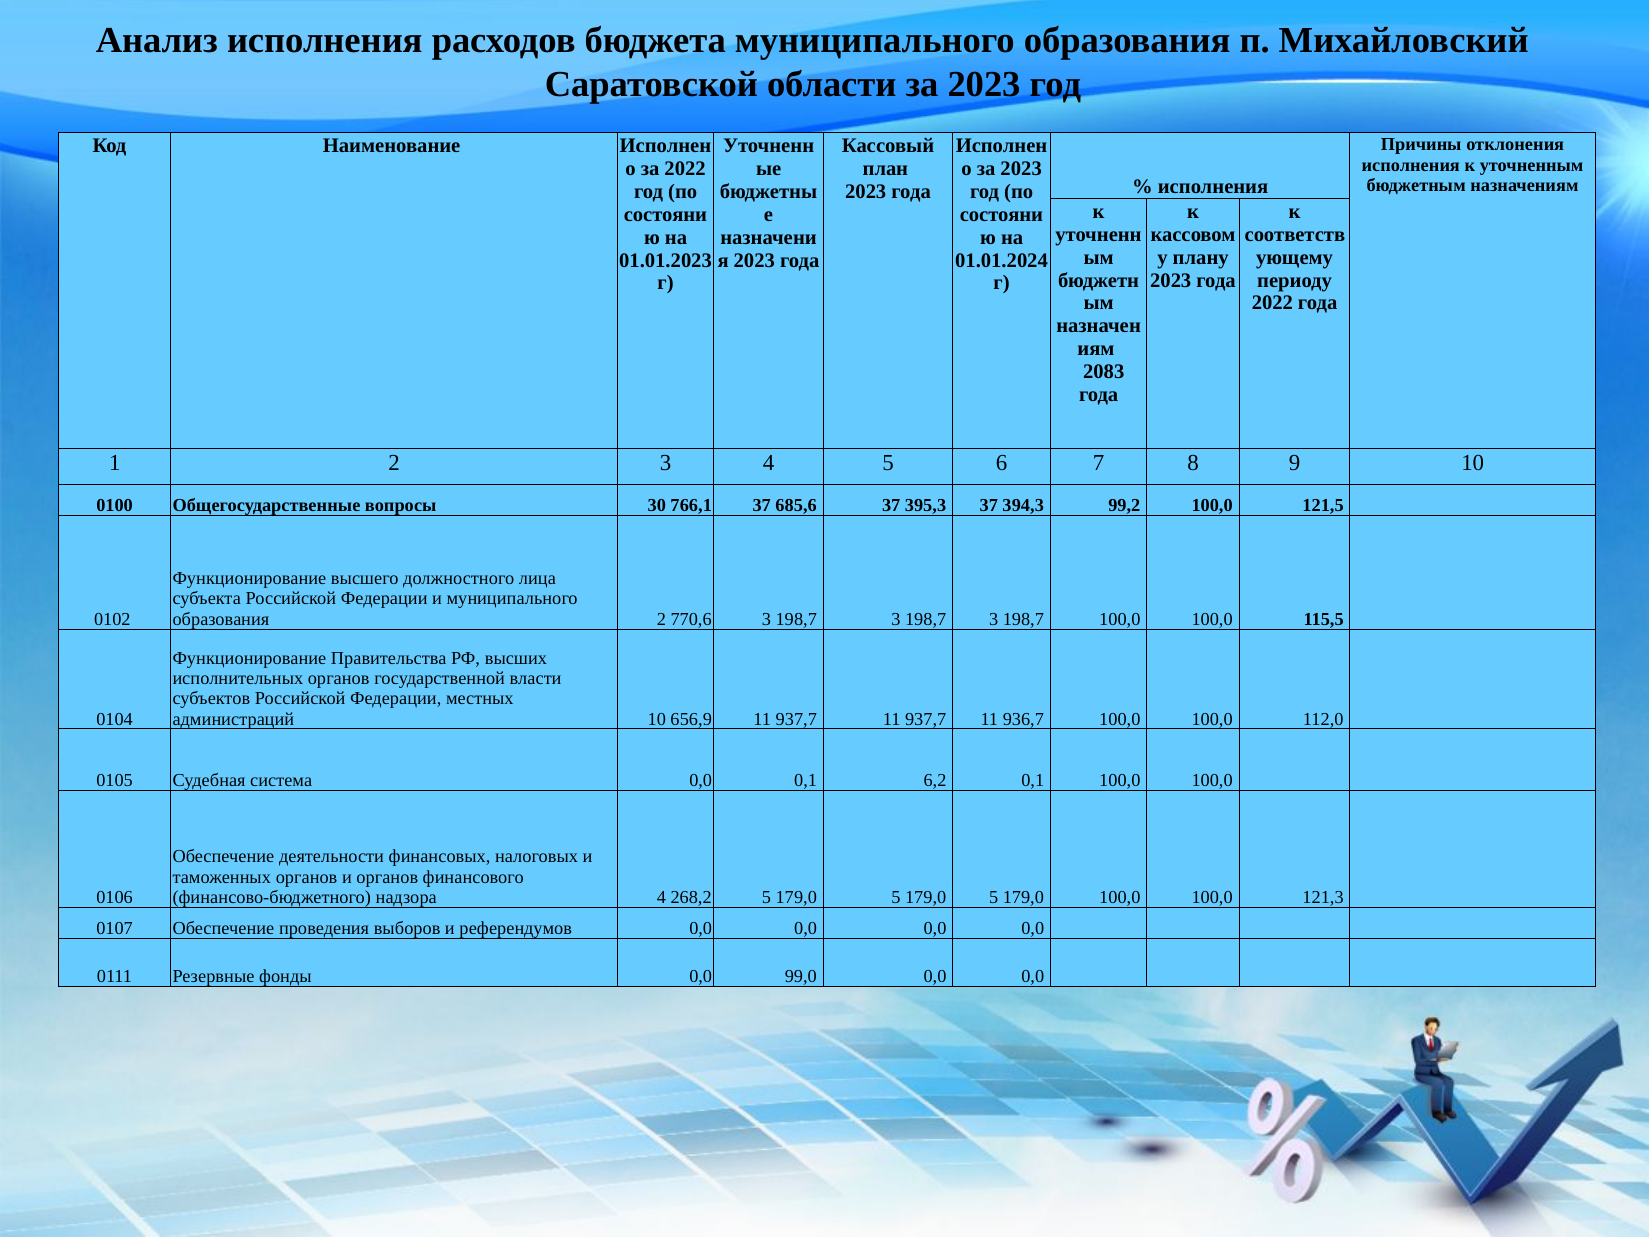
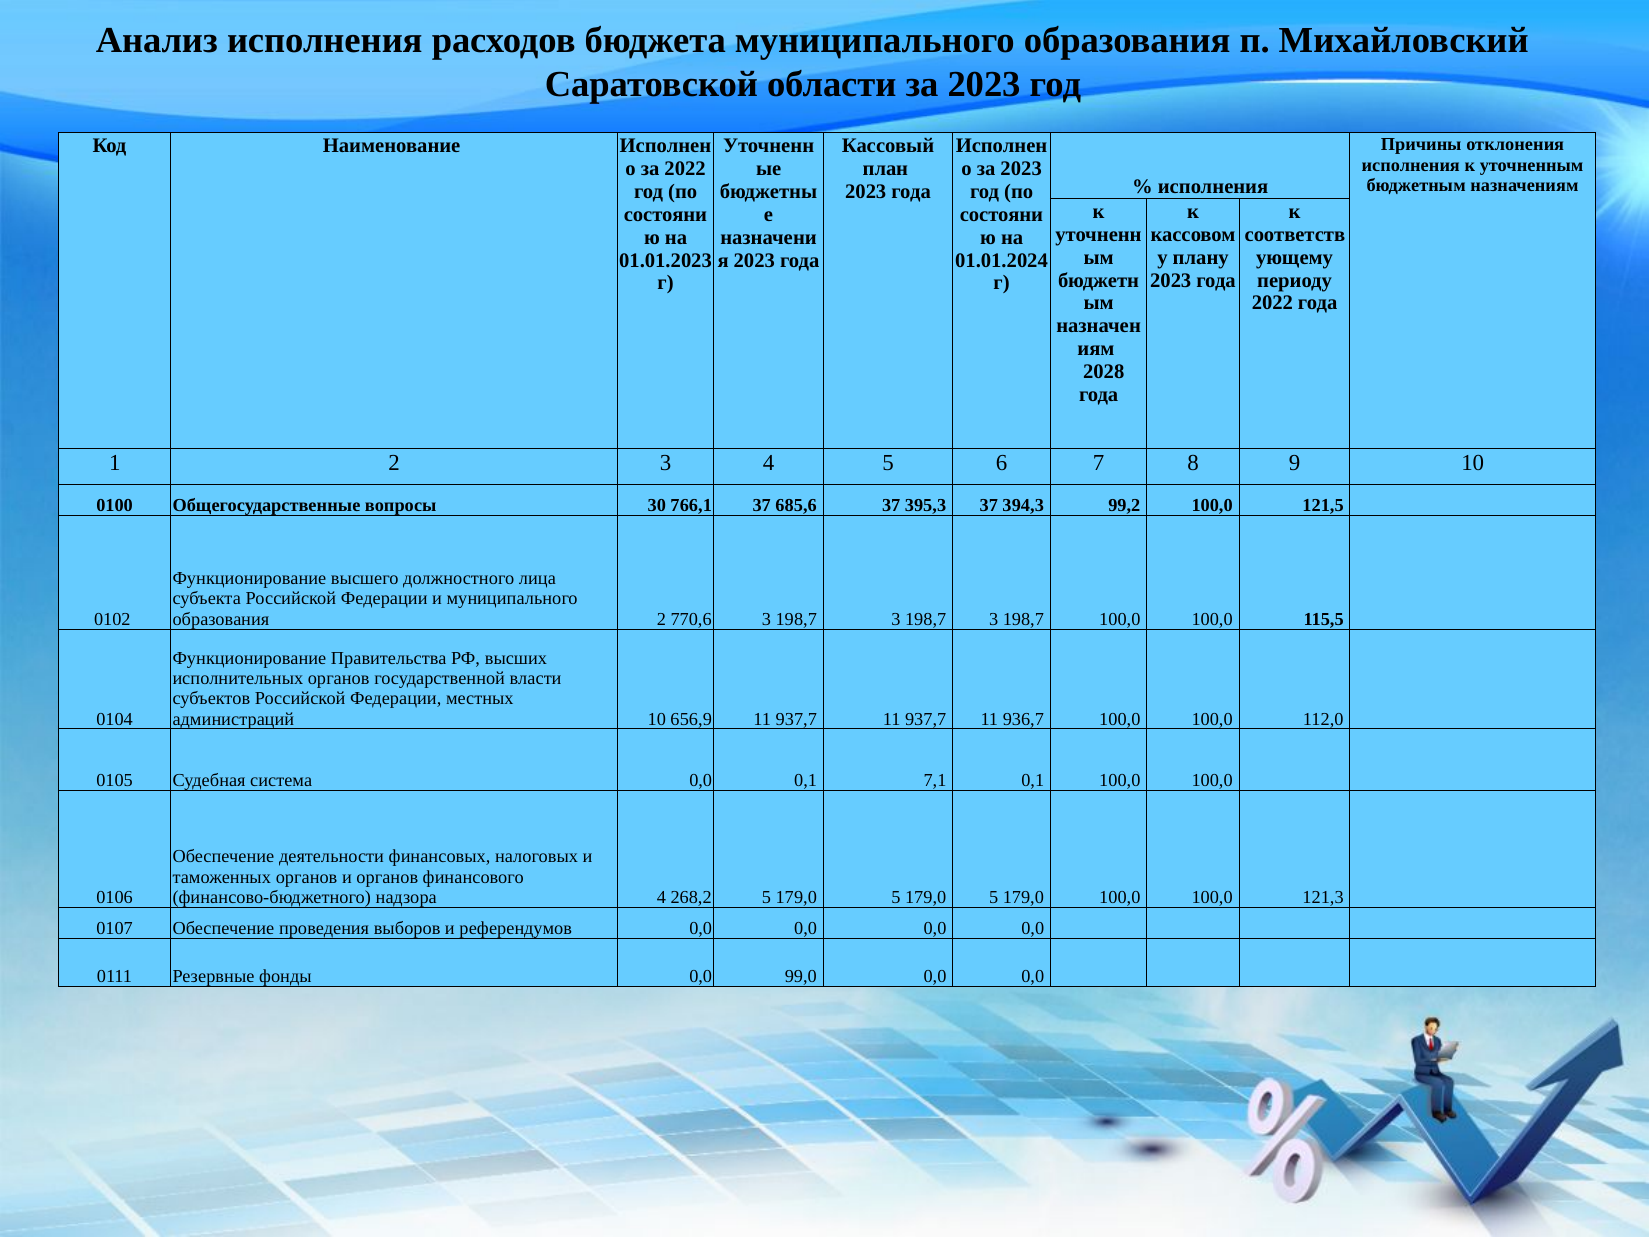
2083: 2083 -> 2028 (1104, 372)
6,2: 6,2 -> 7,1 (935, 781)
